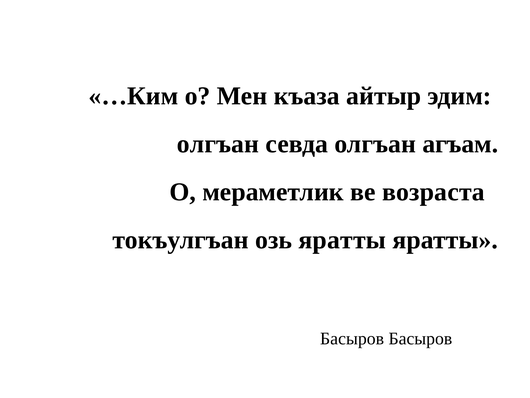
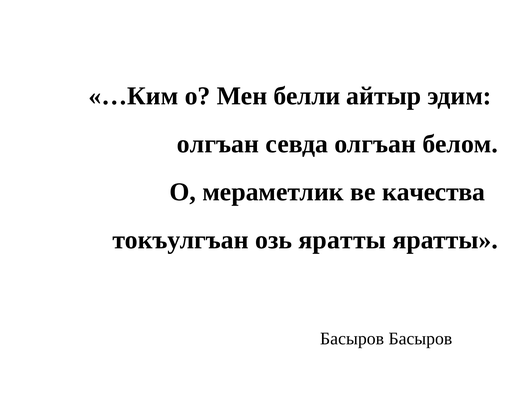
къаза: къаза -> белли (307, 96)
агъам: агъам -> белом (460, 144)
возраста: возраста -> качества (434, 192)
